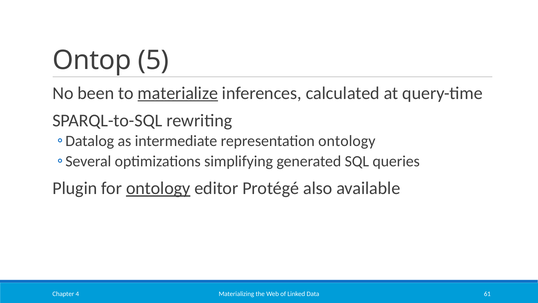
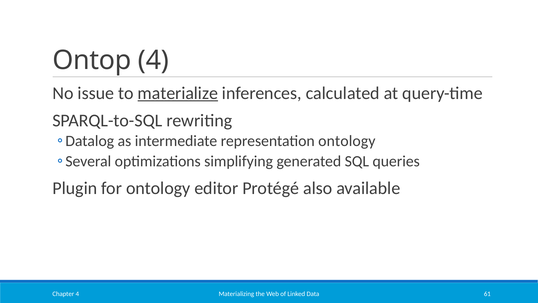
Ontop 5: 5 -> 4 (153, 60)
been: been -> issue (96, 93)
ontology underline: present -> none (158, 188)
